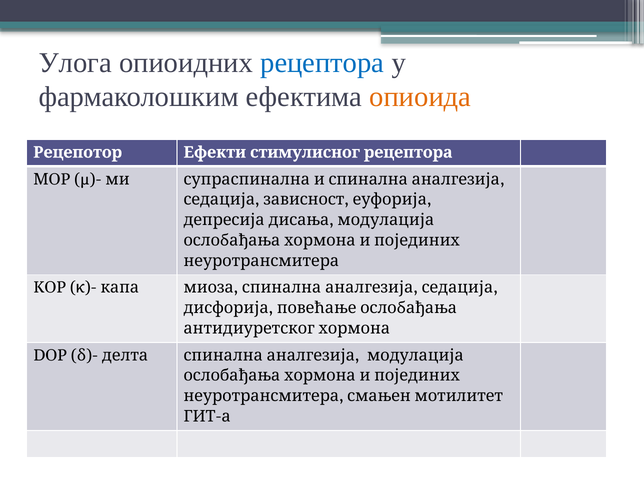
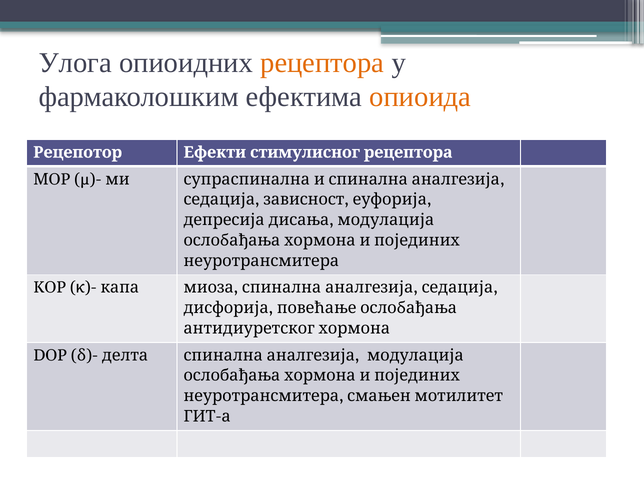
рецептора colour: blue -> orange (322, 63)
